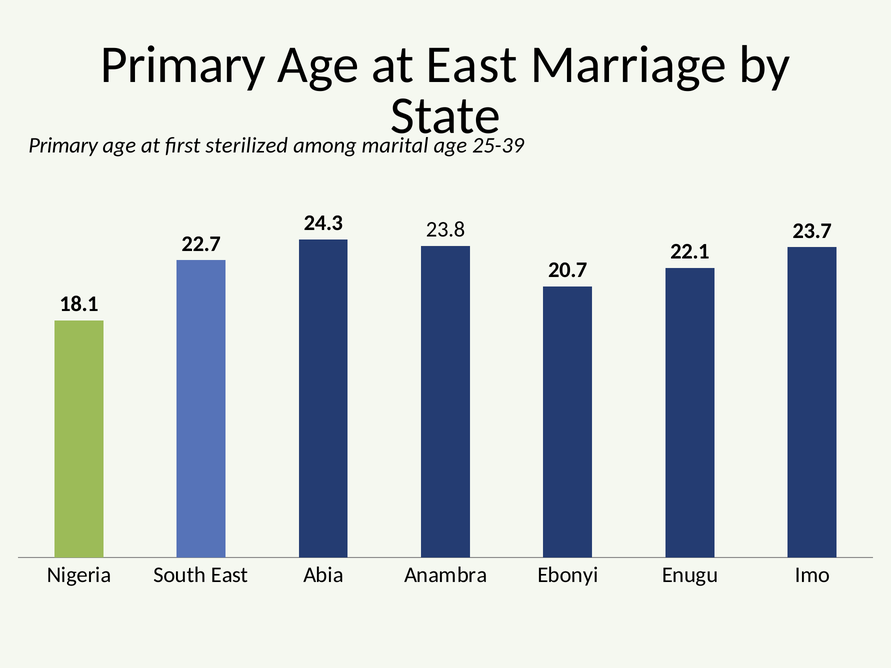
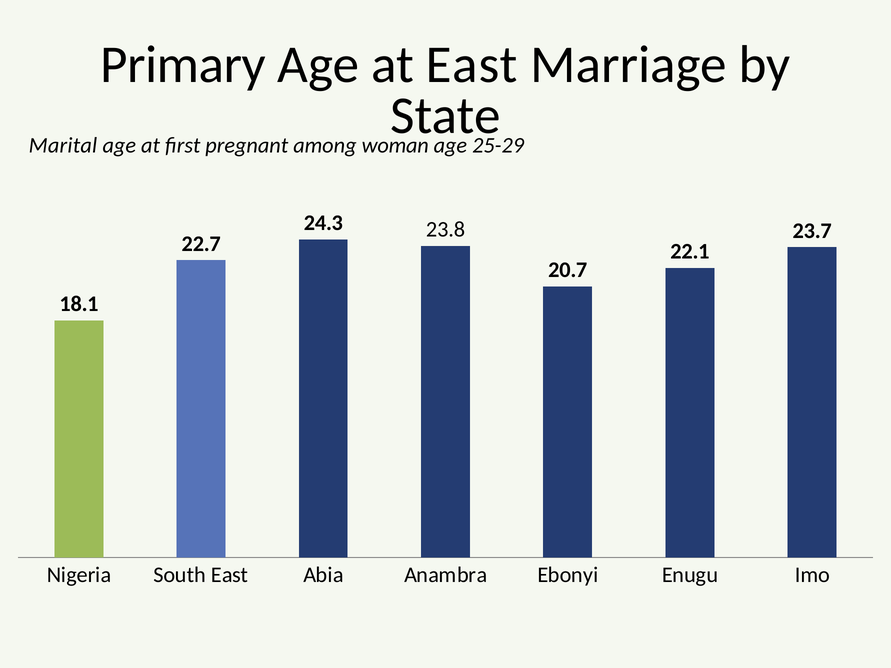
Primary: Primary -> Marital (63, 145)
sterilized: sterilized -> pregnant (247, 145)
marital: marital -> woman (395, 145)
25-39: 25-39 -> 25-29 (498, 145)
